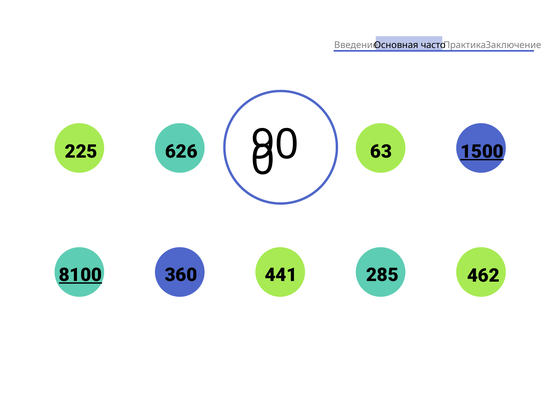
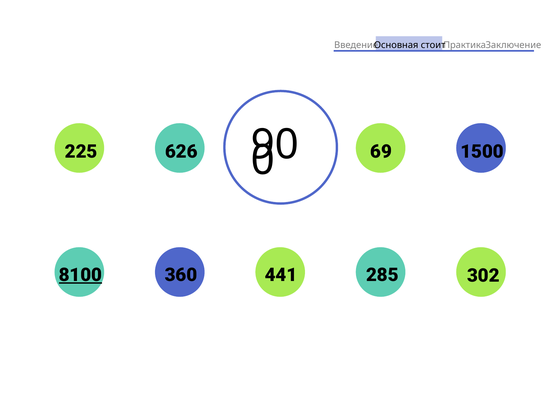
часто: часто -> стоит (433, 45)
63: 63 -> 69 (381, 152)
1500 underline: present -> none (482, 152)
462: 462 -> 302 (483, 276)
